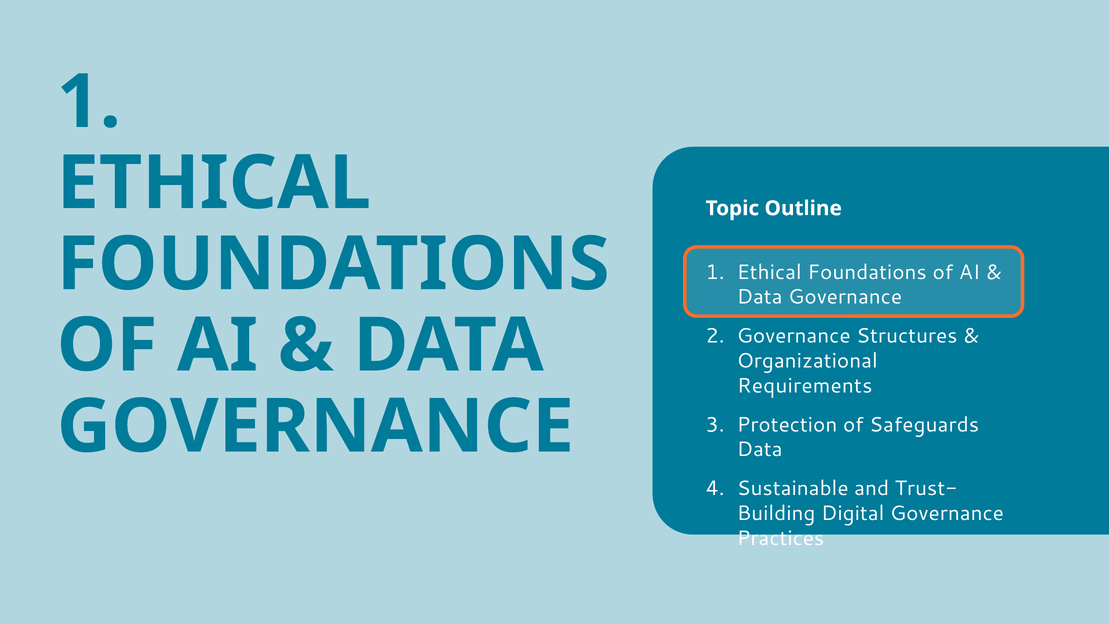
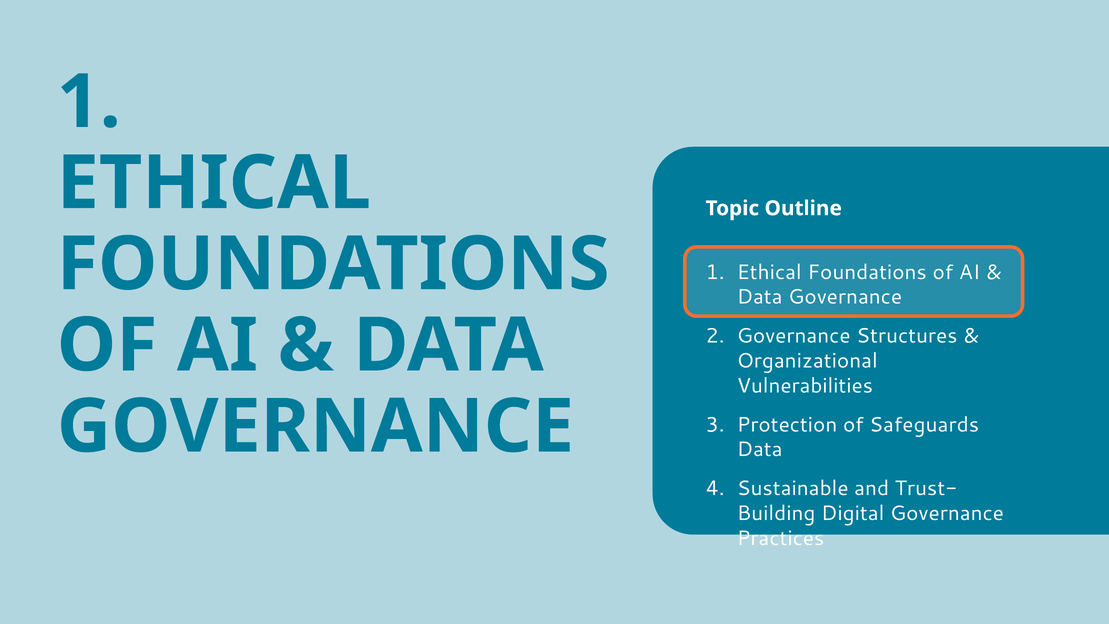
Requirements: Requirements -> Vulnerabilities (805, 386)
